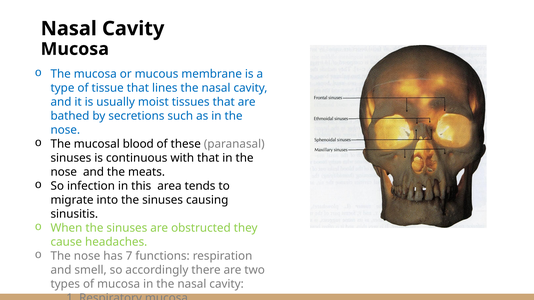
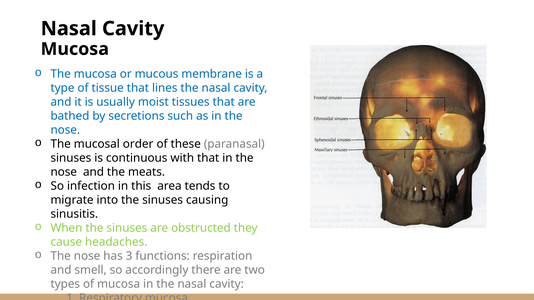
blood: blood -> order (138, 144)
7: 7 -> 3 (129, 256)
